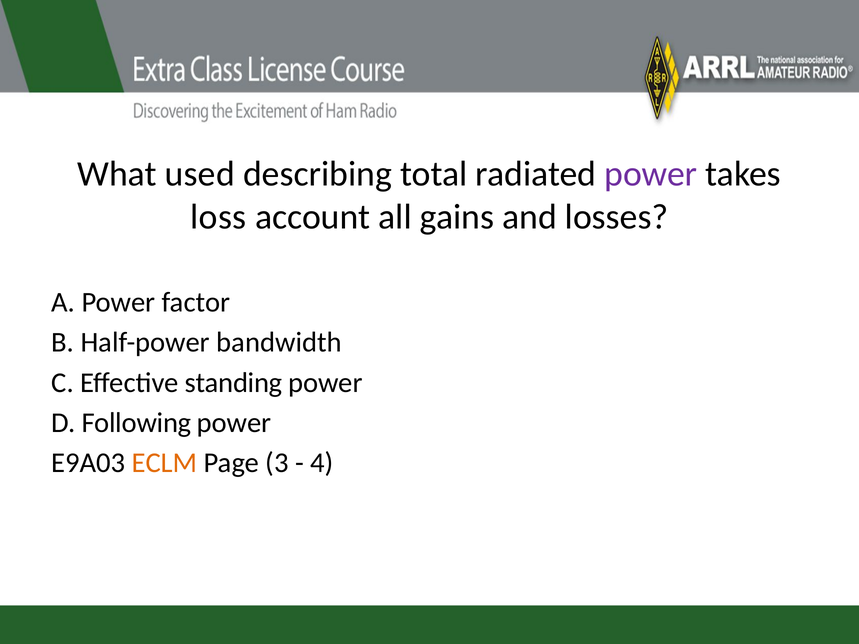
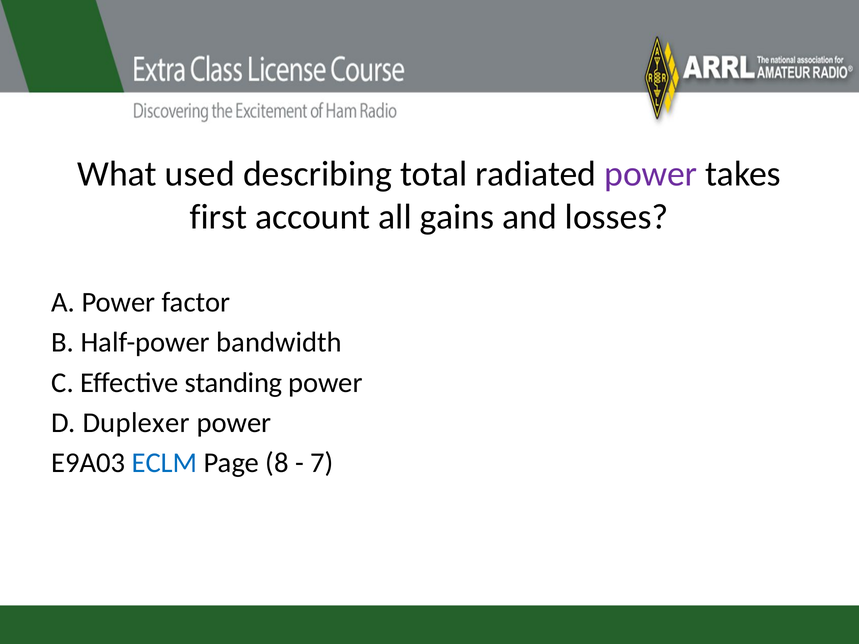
loss: loss -> first (219, 217)
Following: Following -> Duplexer (136, 423)
ECLM colour: orange -> blue (165, 463)
3: 3 -> 8 (277, 463)
4: 4 -> 7 (322, 463)
